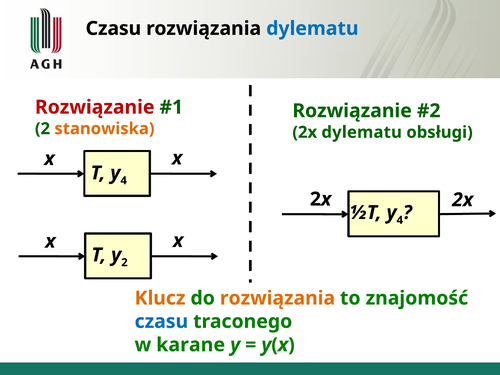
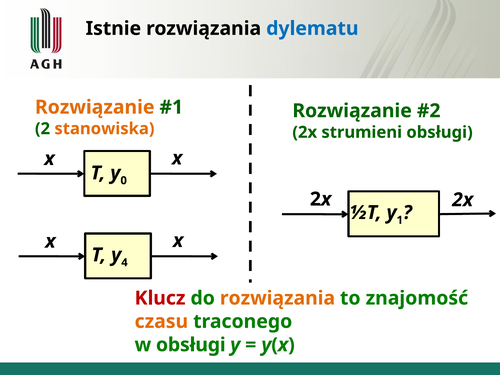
Czasu: Czasu -> Istnie (113, 28)
Rozwiązanie colour: red -> orange (95, 107)
2x dylematu: dylematu -> strumieni (362, 132)
T y 4: 4 -> 0 (124, 181)
½T y 4: 4 -> 1 (400, 220)
y 2: 2 -> 4 (124, 263)
Klucz colour: orange -> red (160, 298)
czasu colour: blue -> orange (161, 321)
w karane: karane -> obsługi (191, 345)
